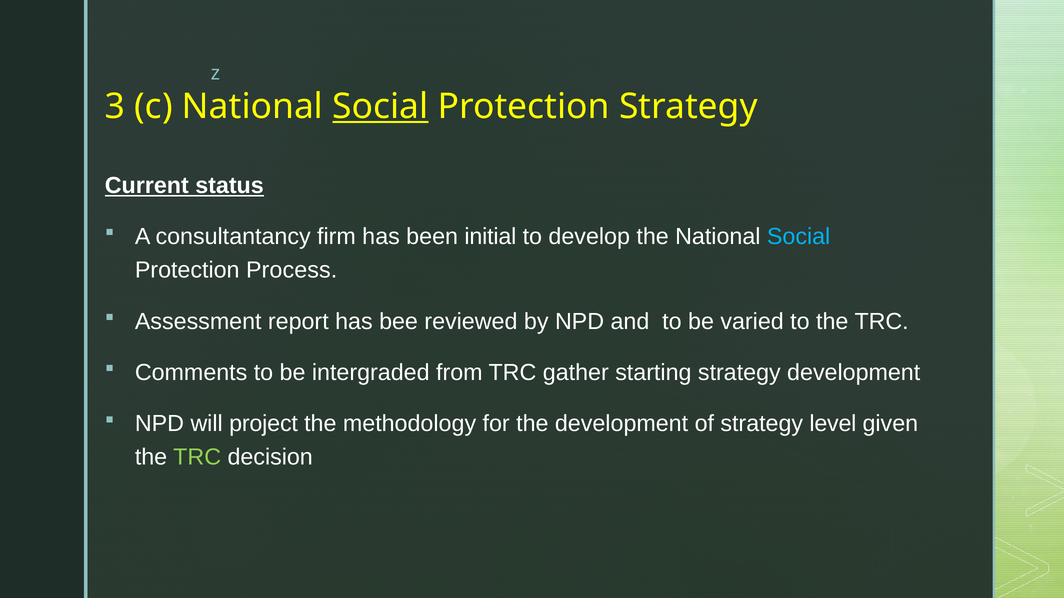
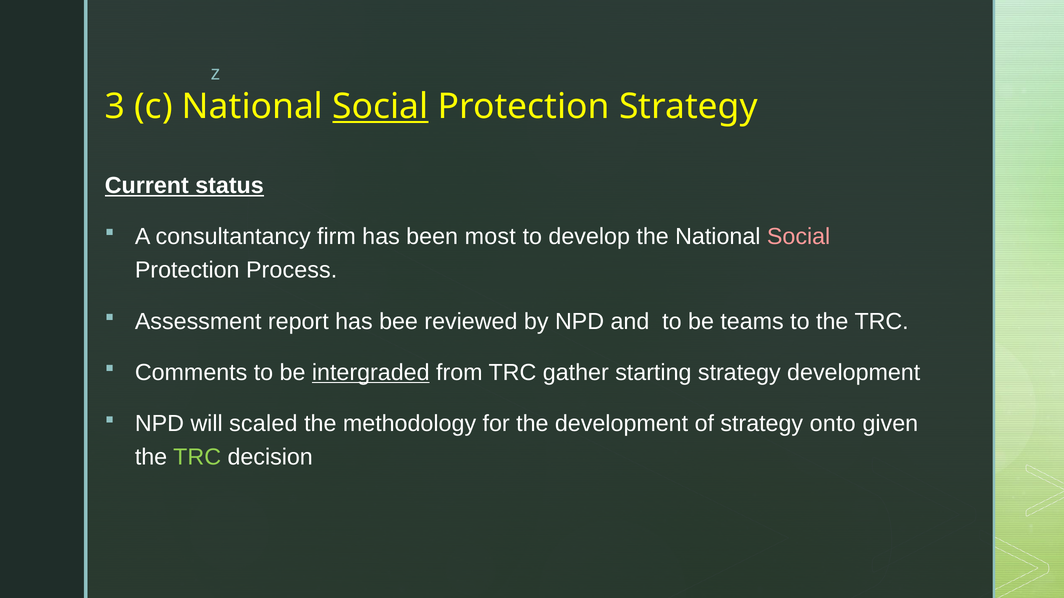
initial: initial -> most (490, 237)
Social colour: light blue -> pink (799, 237)
varied: varied -> teams (752, 322)
intergraded underline: none -> present (371, 373)
project: project -> scaled (263, 424)
level: level -> onto (833, 424)
